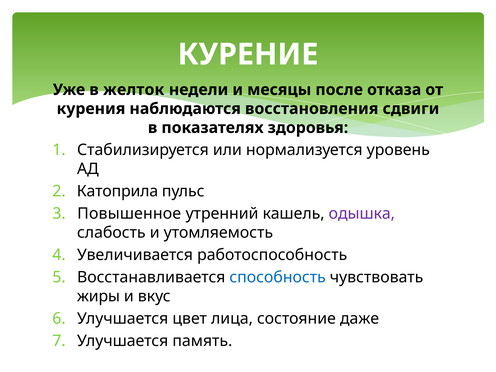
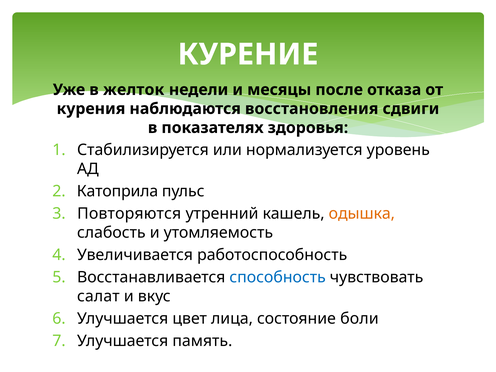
Повышенное: Повышенное -> Повторяются (129, 214)
одышка colour: purple -> orange (362, 214)
жиры: жиры -> салат (98, 296)
даже: даже -> боли (359, 319)
